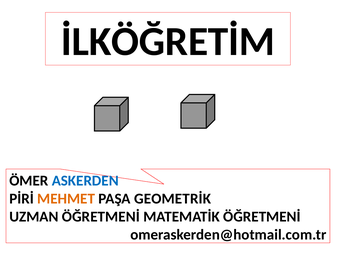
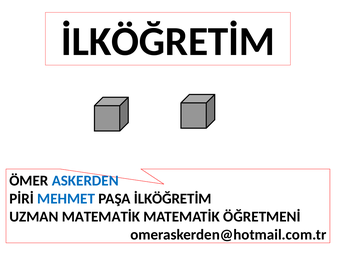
MEHMET colour: orange -> blue (66, 199)
PAŞA GEOMETRİK: GEOMETRİK -> İLKÖĞRETİM (173, 199)
UZMAN ÖĞRETMENİ: ÖĞRETMENİ -> MATEMATİK (101, 217)
